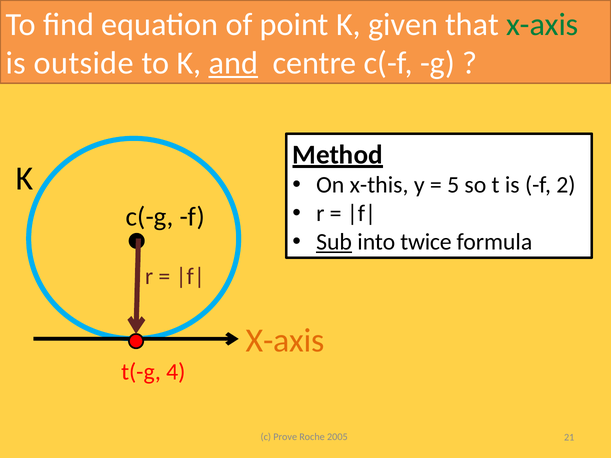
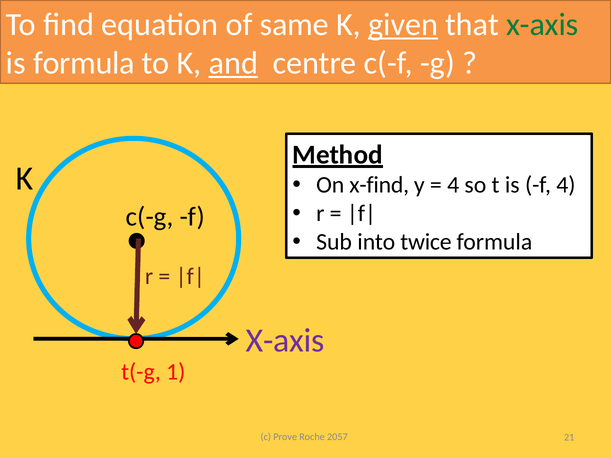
point: point -> same (294, 25)
given underline: none -> present (403, 25)
is outside: outside -> formula (84, 63)
x-this: x-this -> x-find (379, 185)
5: 5 -> 4 (453, 185)
f 2: 2 -> 4 (566, 185)
Sub underline: present -> none (334, 242)
X-axis colour: orange -> purple (285, 341)
4: 4 -> 1 (176, 372)
2005: 2005 -> 2057 (337, 437)
